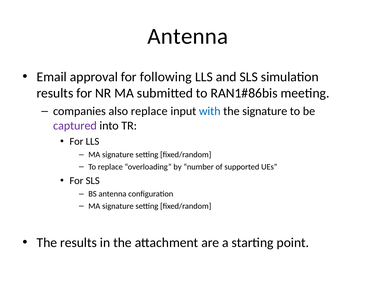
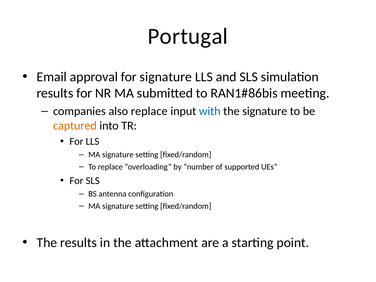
Antenna: Antenna -> Portugal (188, 36)
for following: following -> signature (166, 77)
captured colour: purple -> orange (75, 126)
